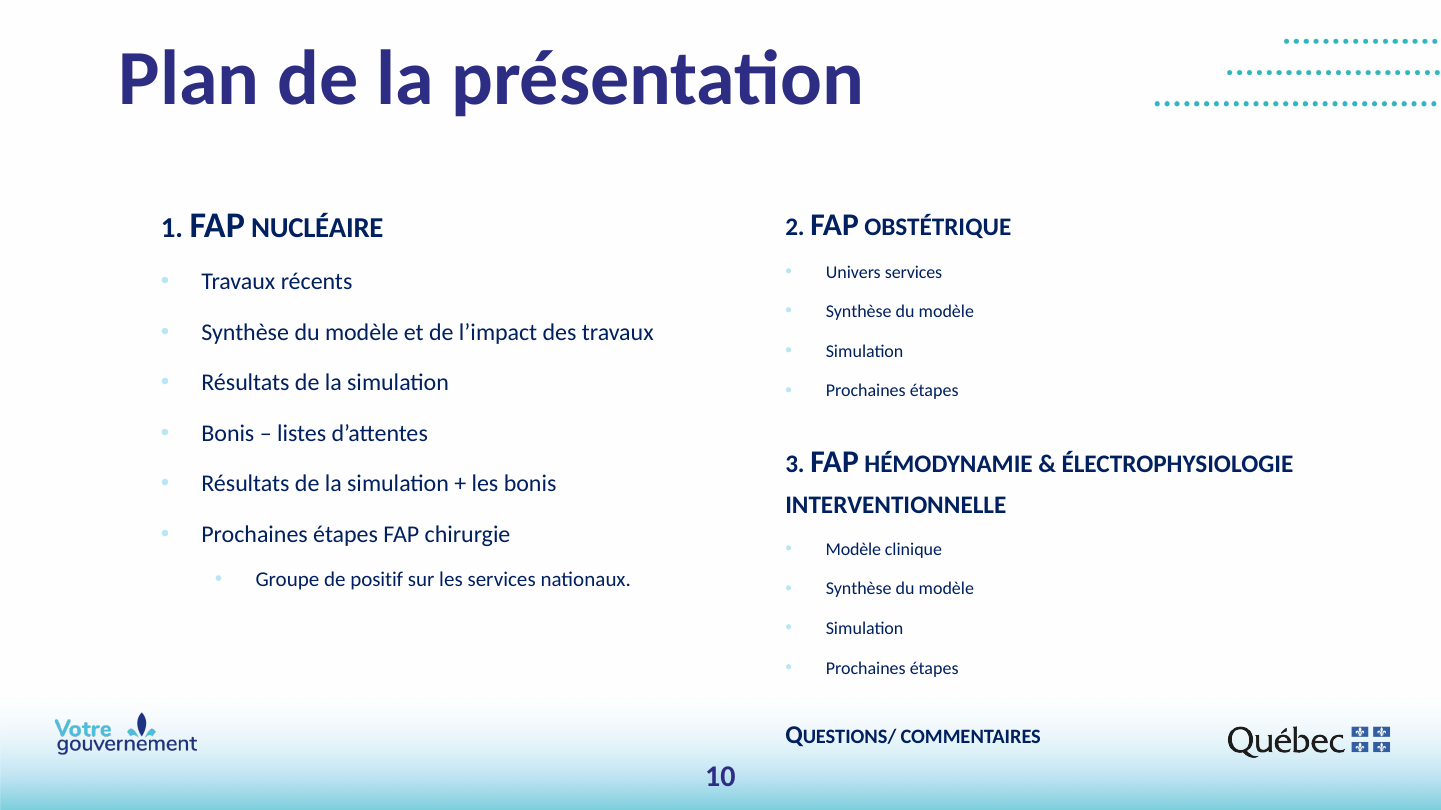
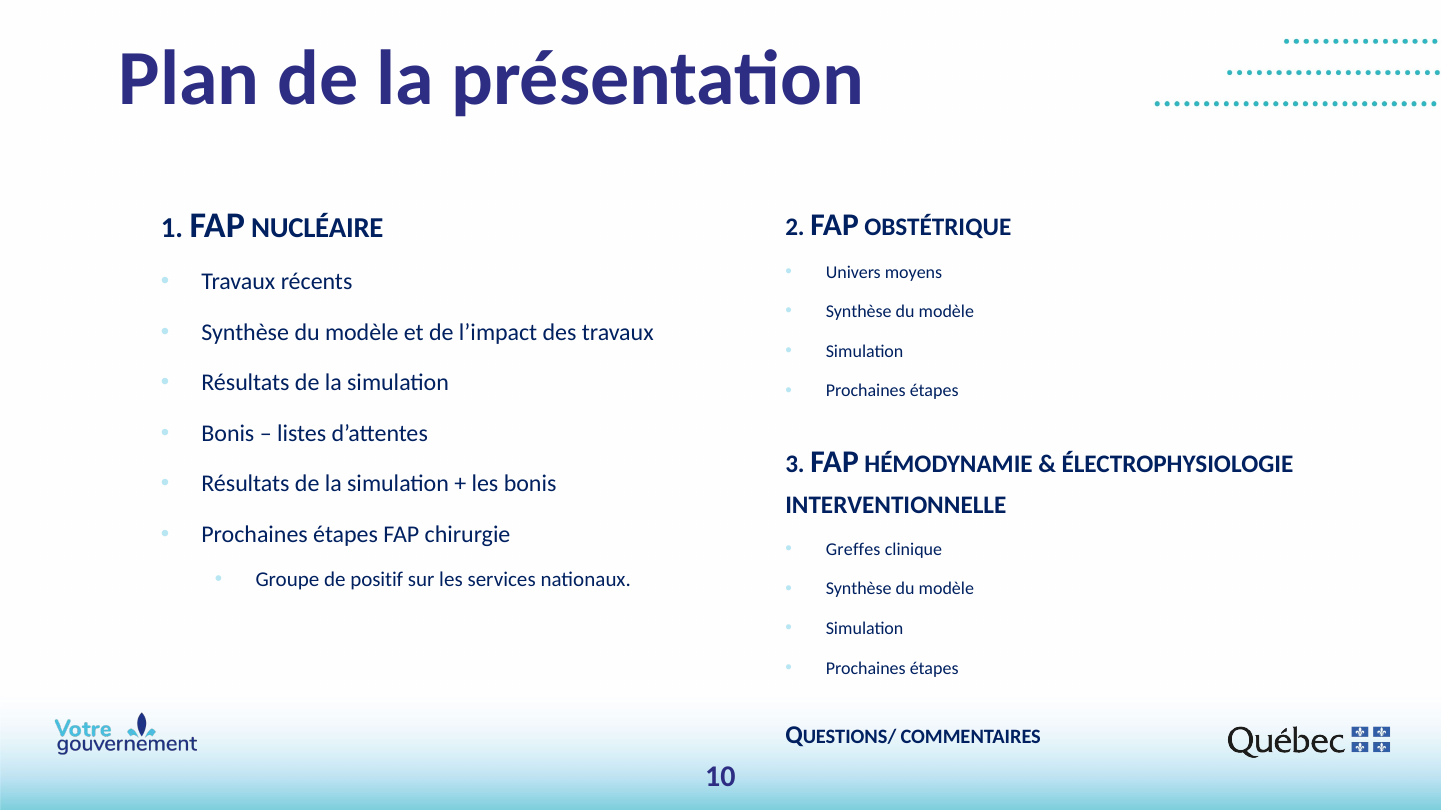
Univers services: services -> moyens (914, 272)
Modèle: Modèle -> Greffes (853, 550)
